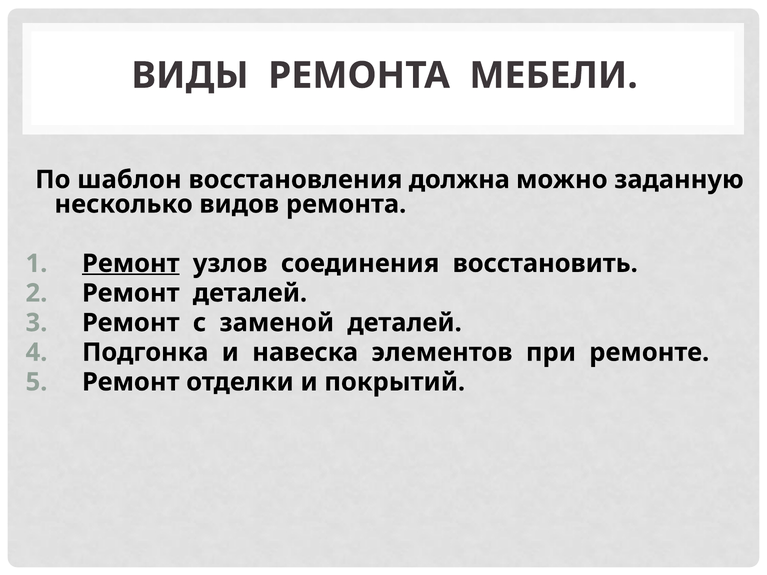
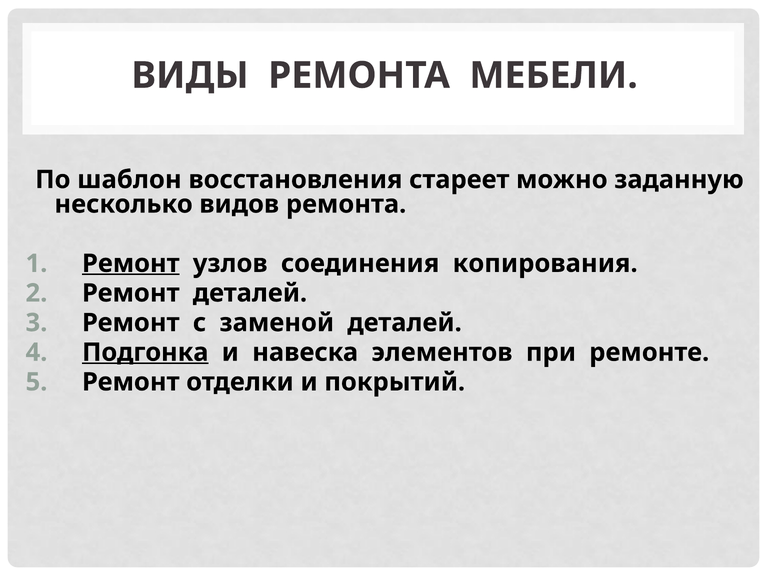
должна: должна -> стареет (459, 180)
восстановить: восстановить -> копирования (545, 264)
Подгонка underline: none -> present (145, 353)
